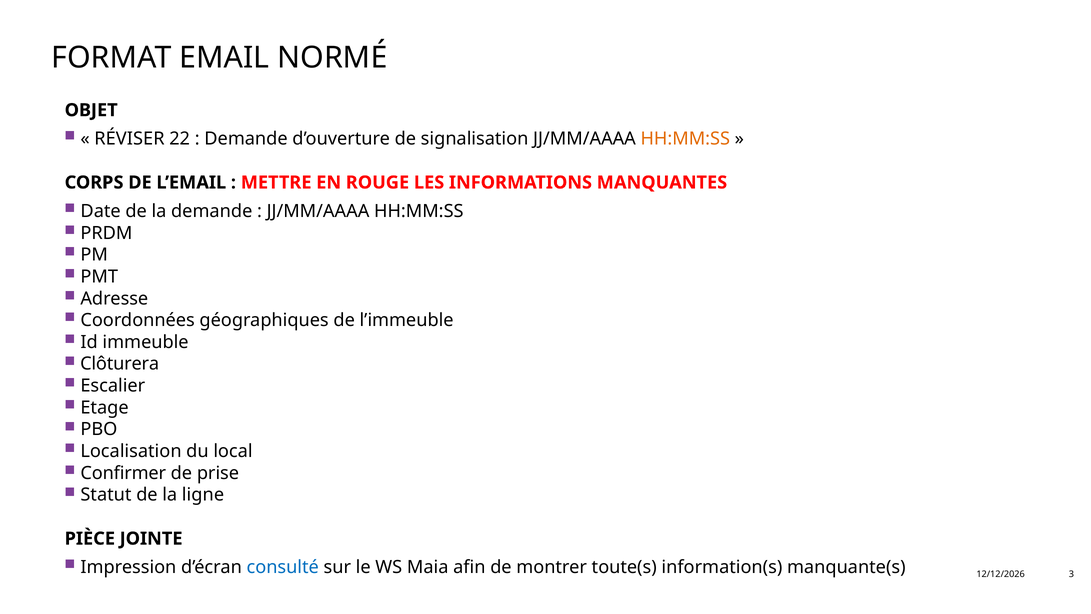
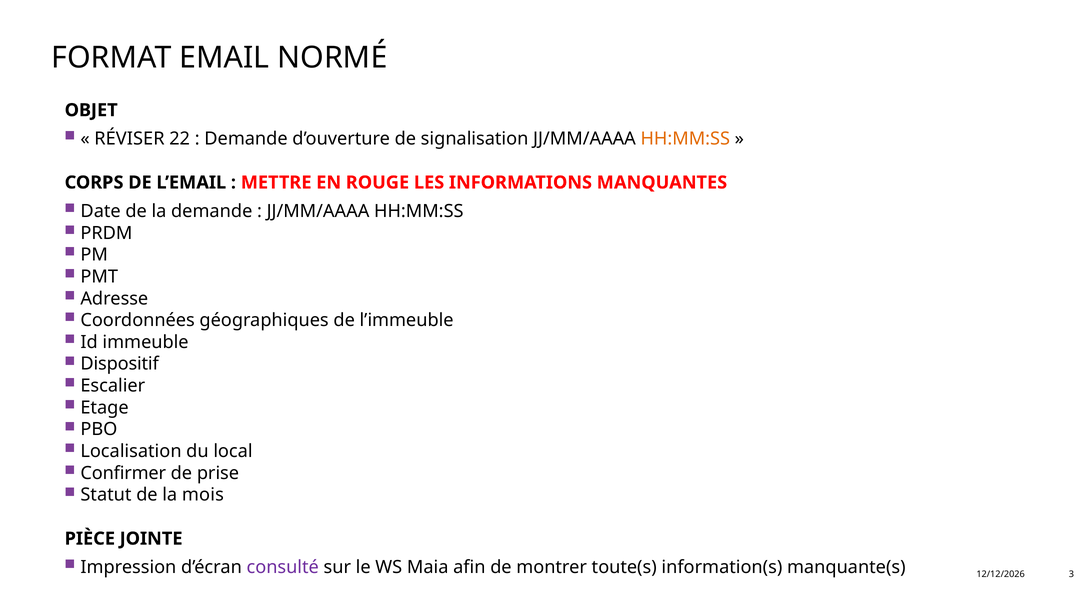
Clôturera: Clôturera -> Dispositif (120, 364)
ligne: ligne -> mois (203, 495)
consulté colour: blue -> purple (283, 567)
